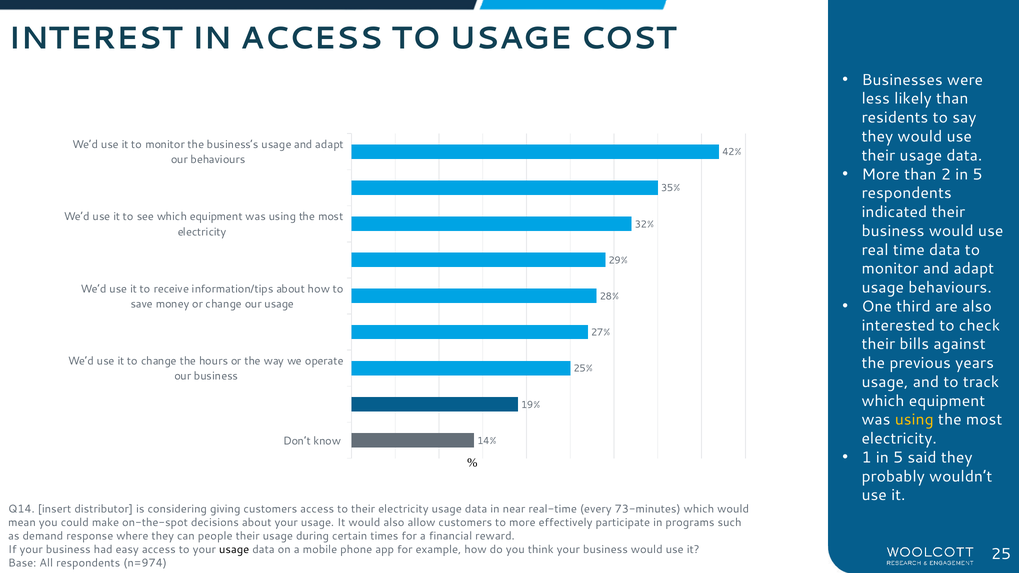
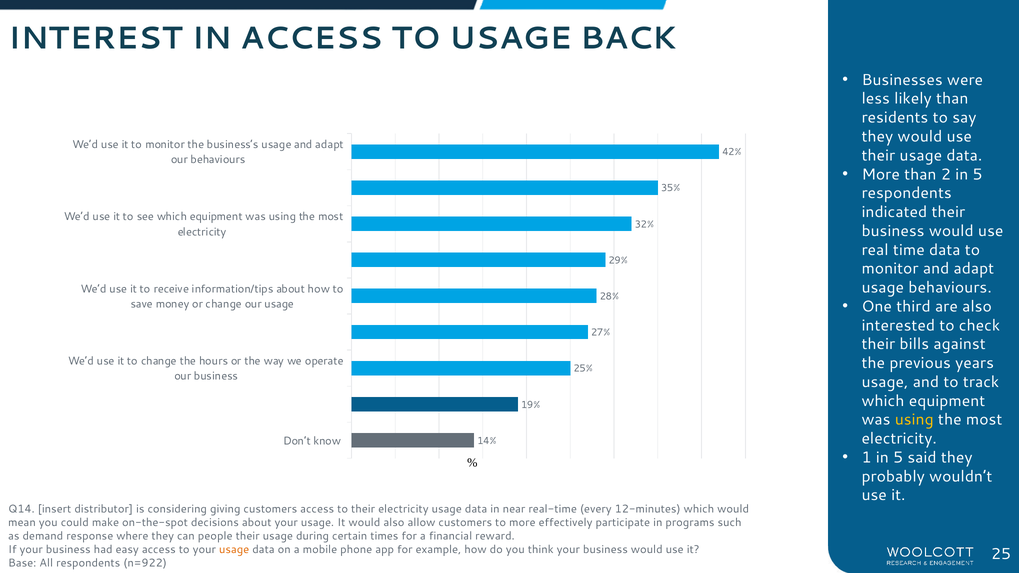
COST: COST -> BACK (629, 38)
73-minutes: 73-minutes -> 12-minutes (648, 509)
usage colour: black -> orange (234, 550)
n=974: n=974 -> n=922 (145, 563)
